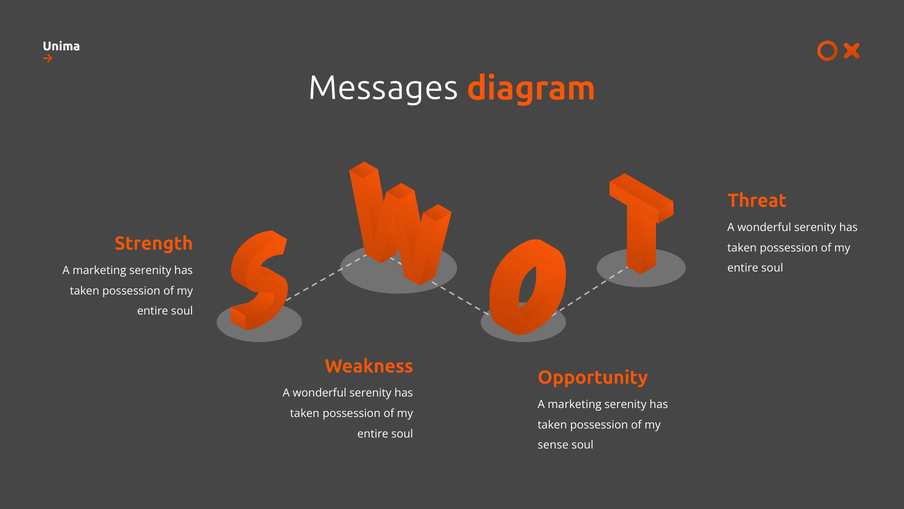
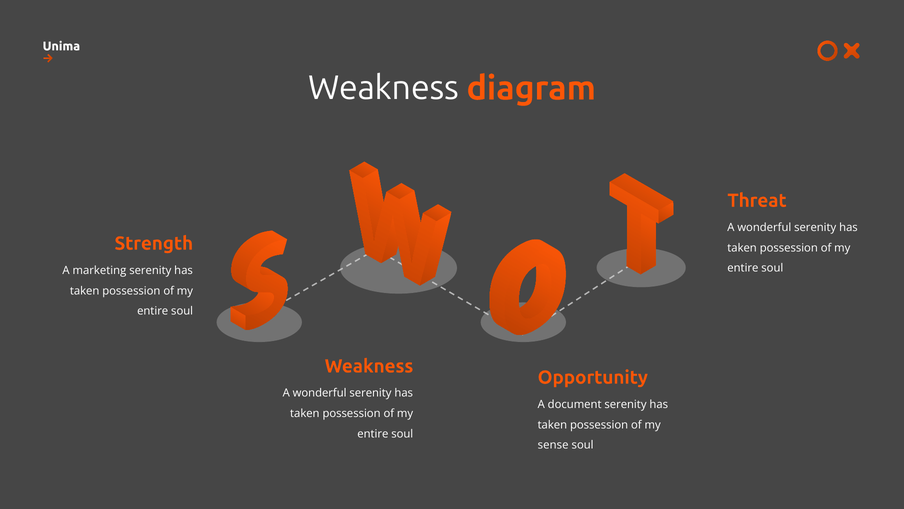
Messages: Messages -> Weakness (383, 88)
marketing: marketing -> document (575, 404)
